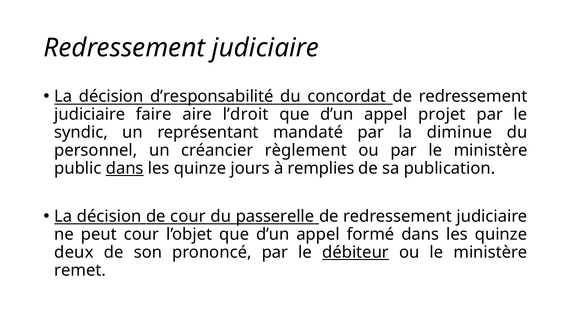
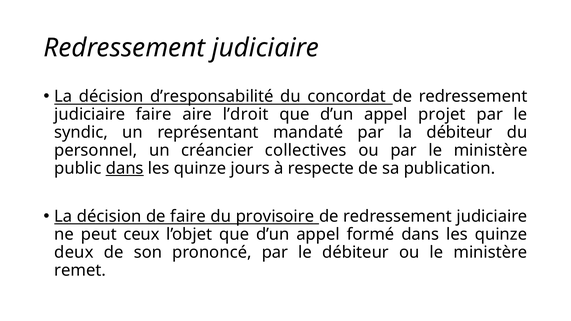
la diminue: diminue -> débiteur (460, 133)
règlement: règlement -> collectives (306, 151)
remplies: remplies -> respecte (321, 168)
de cour: cour -> faire (188, 216)
passerelle: passerelle -> provisoire (275, 216)
peut cour: cour -> ceux (142, 234)
débiteur underline: present -> none (356, 252)
